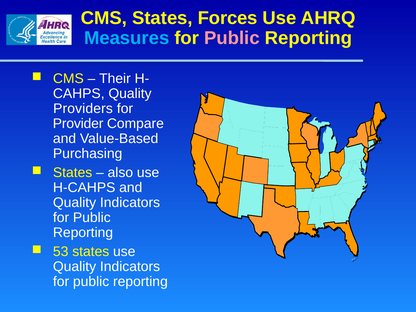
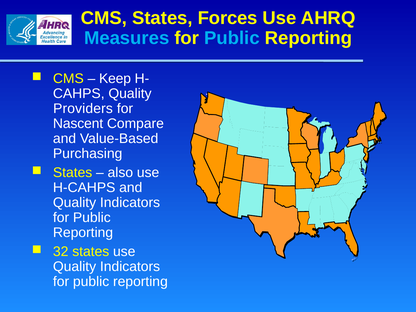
Public colour: pink -> light blue (232, 38)
Their: Their -> Keep (115, 79)
Provider: Provider -> Nascent (78, 124)
53: 53 -> 32 (61, 252)
